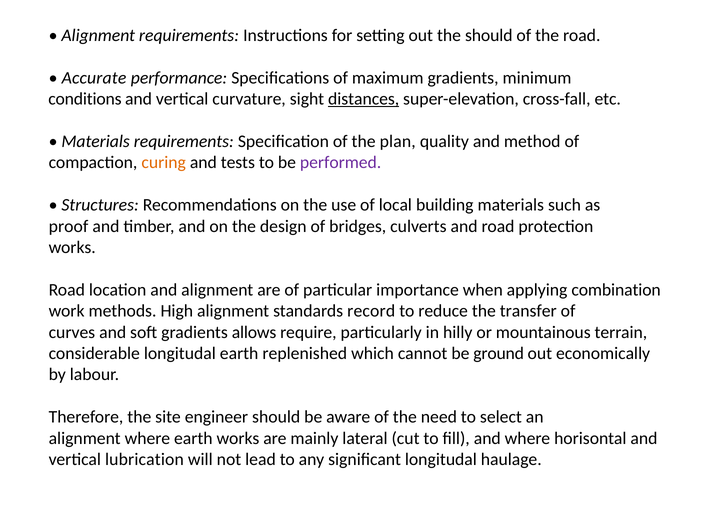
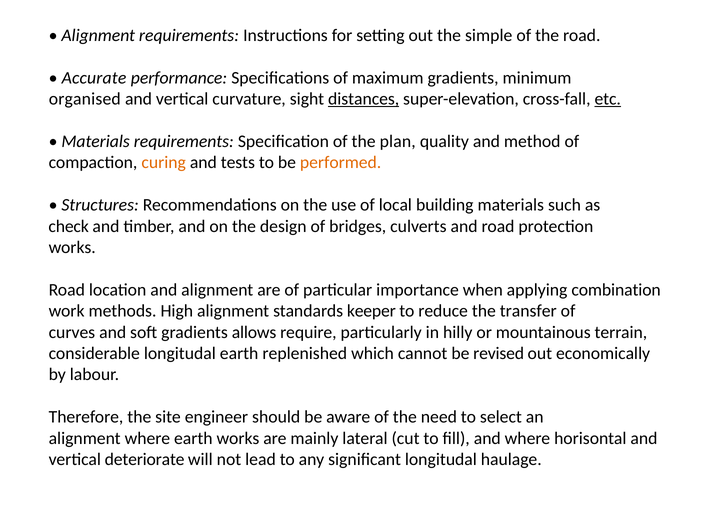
the should: should -> simple (489, 35)
conditions: conditions -> organised (85, 99)
etc underline: none -> present (608, 99)
performed colour: purple -> orange (341, 163)
proof: proof -> check (69, 226)
record: record -> keeper (371, 311)
ground: ground -> revised (499, 354)
lubrication: lubrication -> deteriorate (145, 460)
